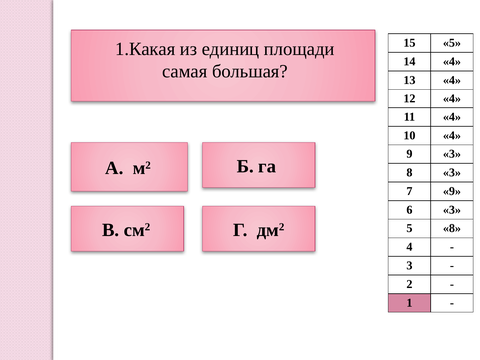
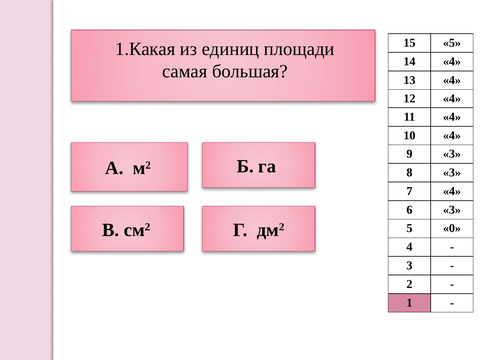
7 9: 9 -> 4 (452, 191)
5 8: 8 -> 0 (452, 228)
